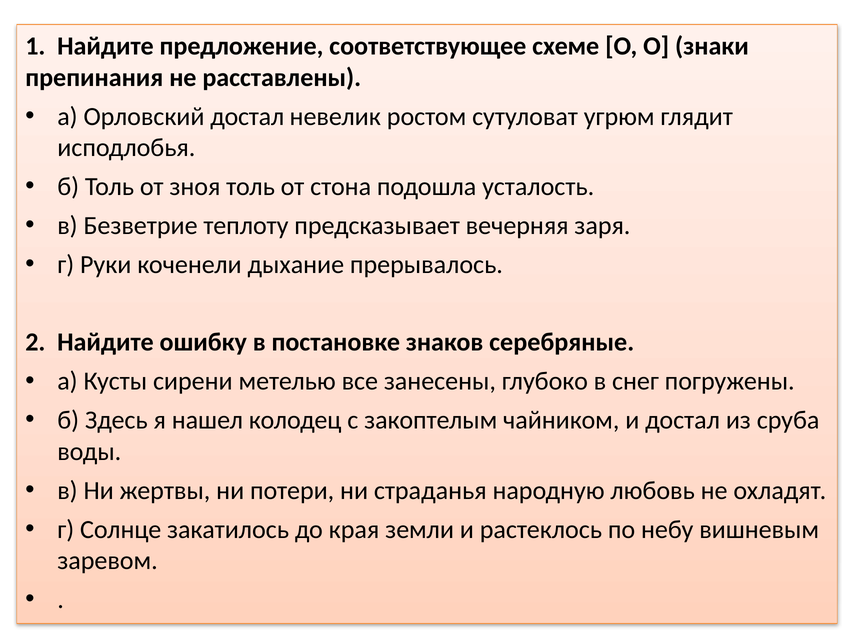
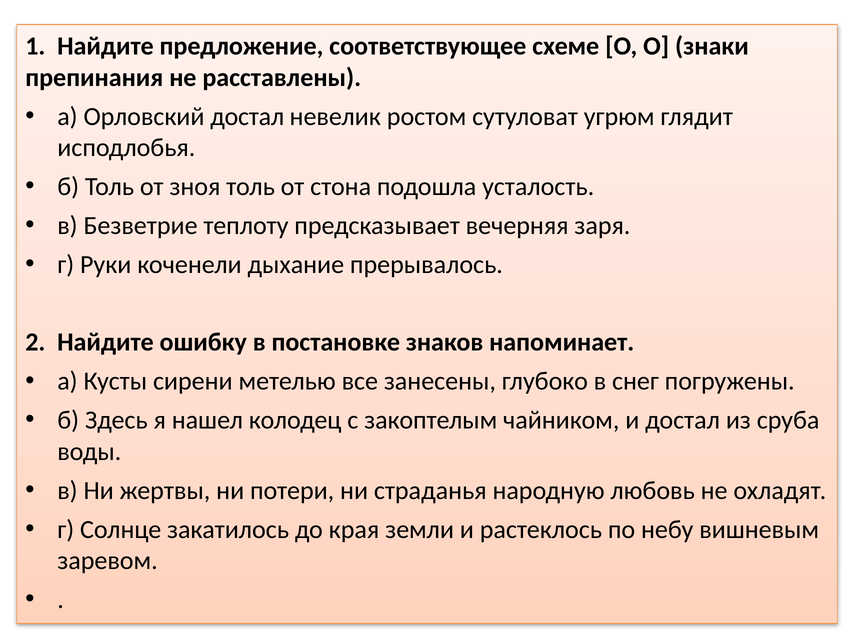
серебряные: серебряные -> напоминает (562, 342)
